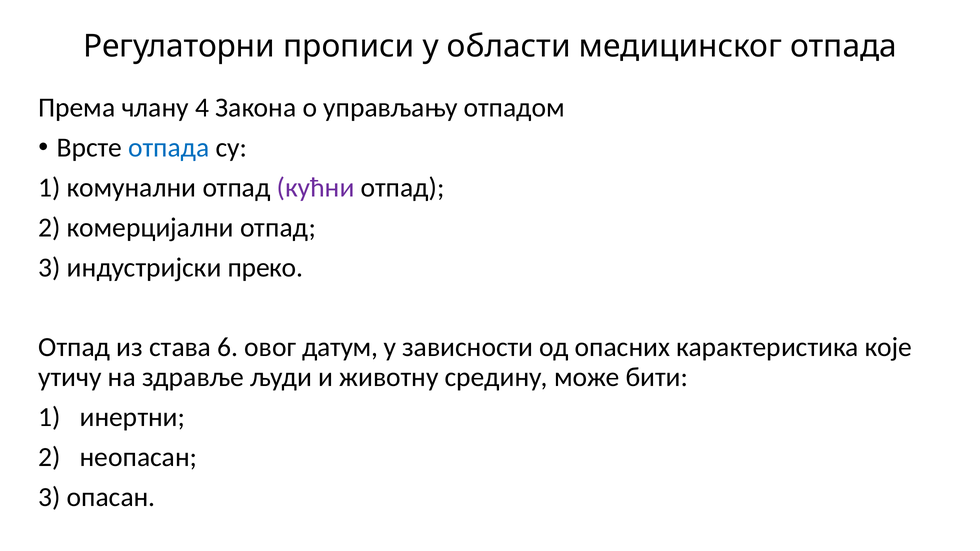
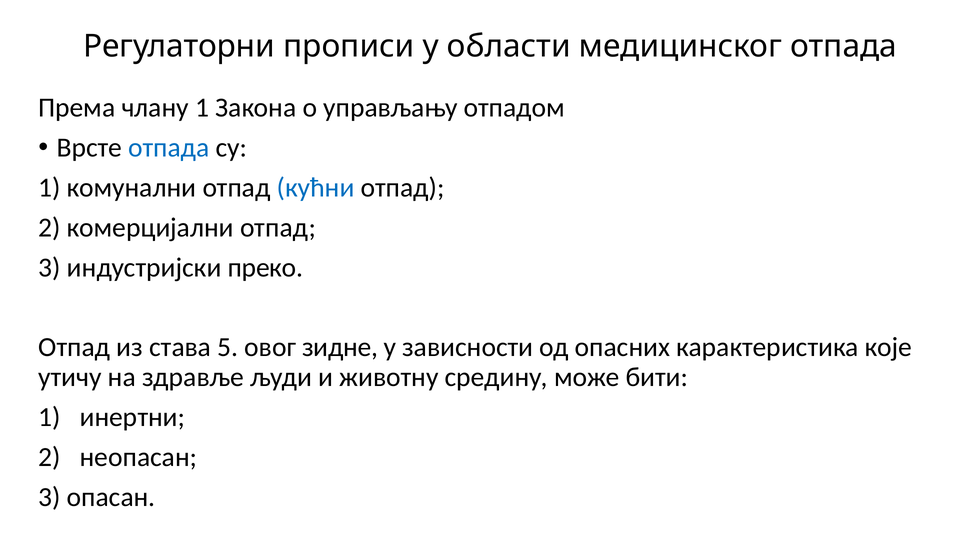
члану 4: 4 -> 1 (202, 107)
кућни colour: purple -> blue (316, 187)
6: 6 -> 5 (228, 348)
датум: датум -> зидне (340, 348)
